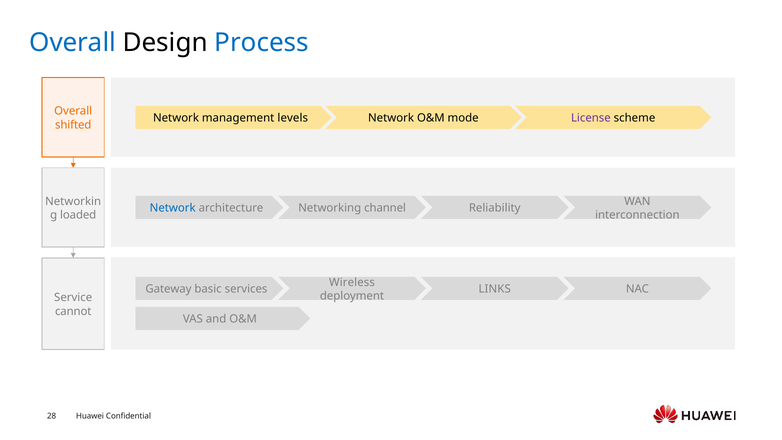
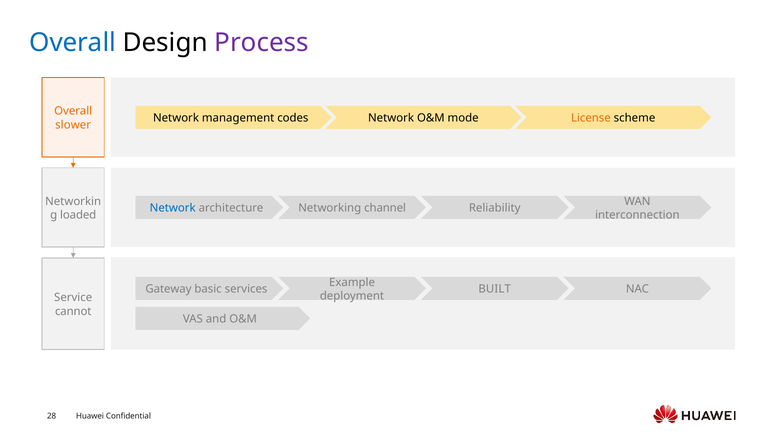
Process colour: blue -> purple (262, 43)
levels: levels -> codes (293, 118)
License colour: purple -> orange (591, 118)
shifted: shifted -> slower (73, 125)
Wireless: Wireless -> Example (352, 282)
LINKS: LINKS -> BUILT (495, 289)
